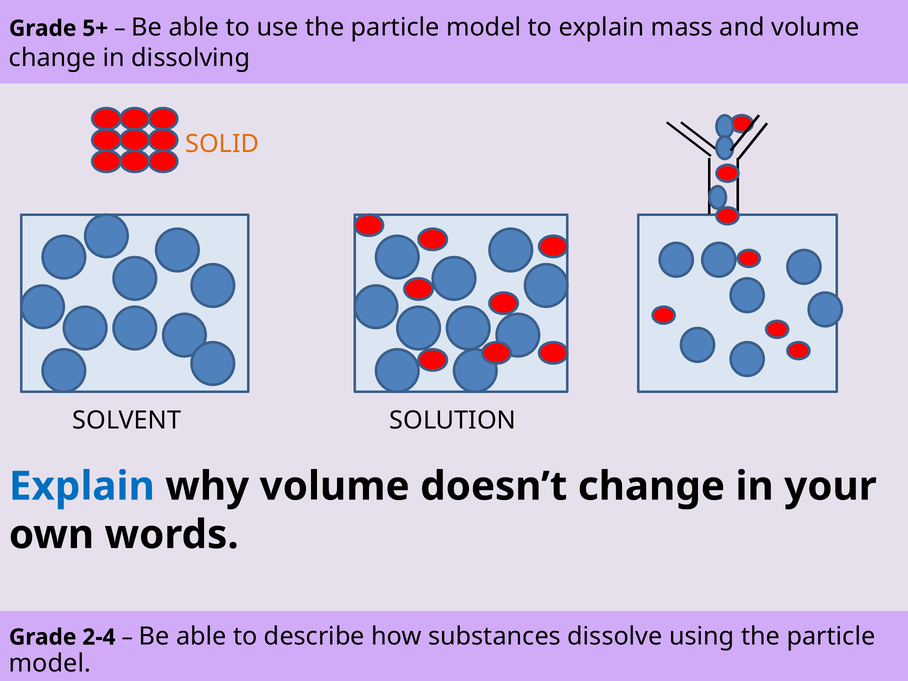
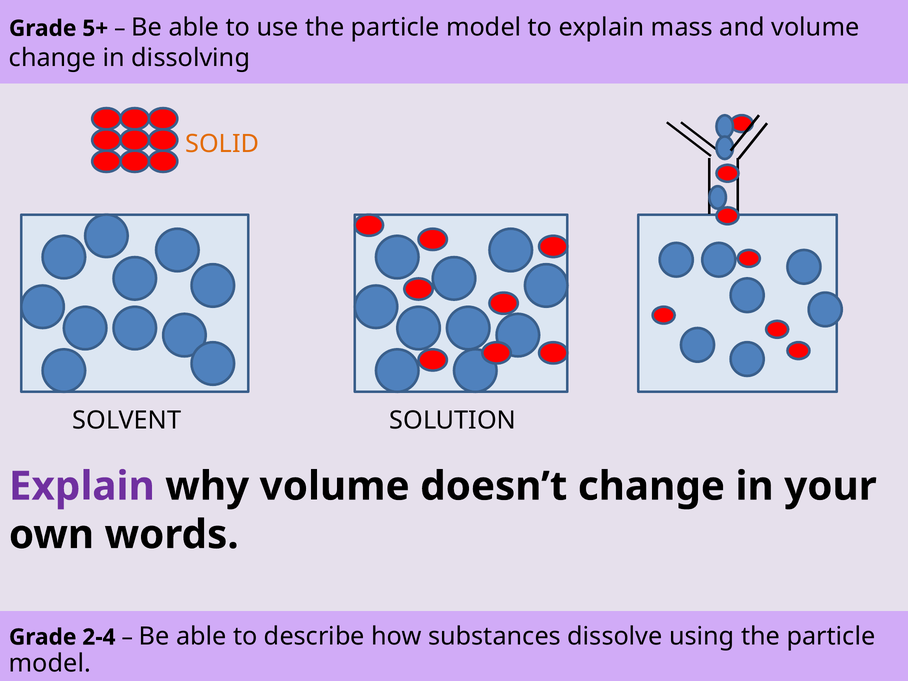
Explain colour: blue -> purple (82, 486)
